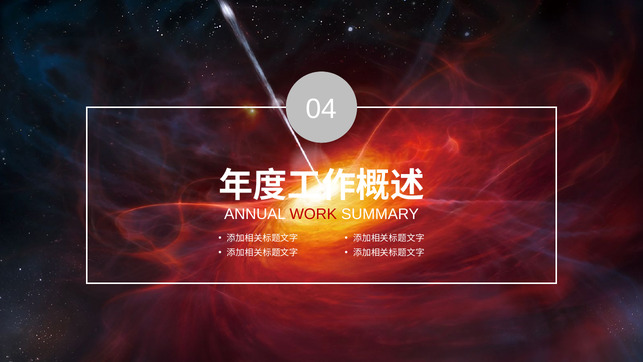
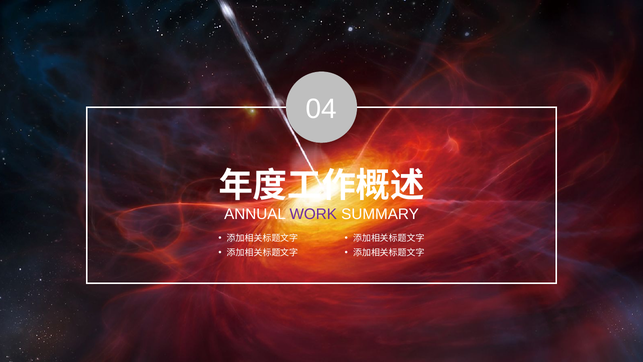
WORK colour: red -> purple (313, 214)
